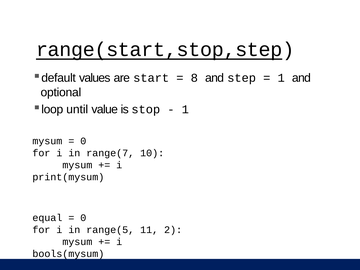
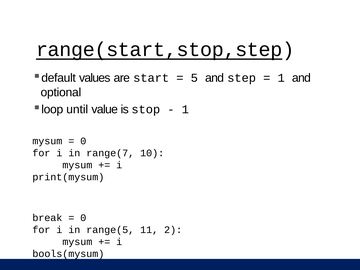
8: 8 -> 5 (194, 78)
equal: equal -> break (47, 218)
